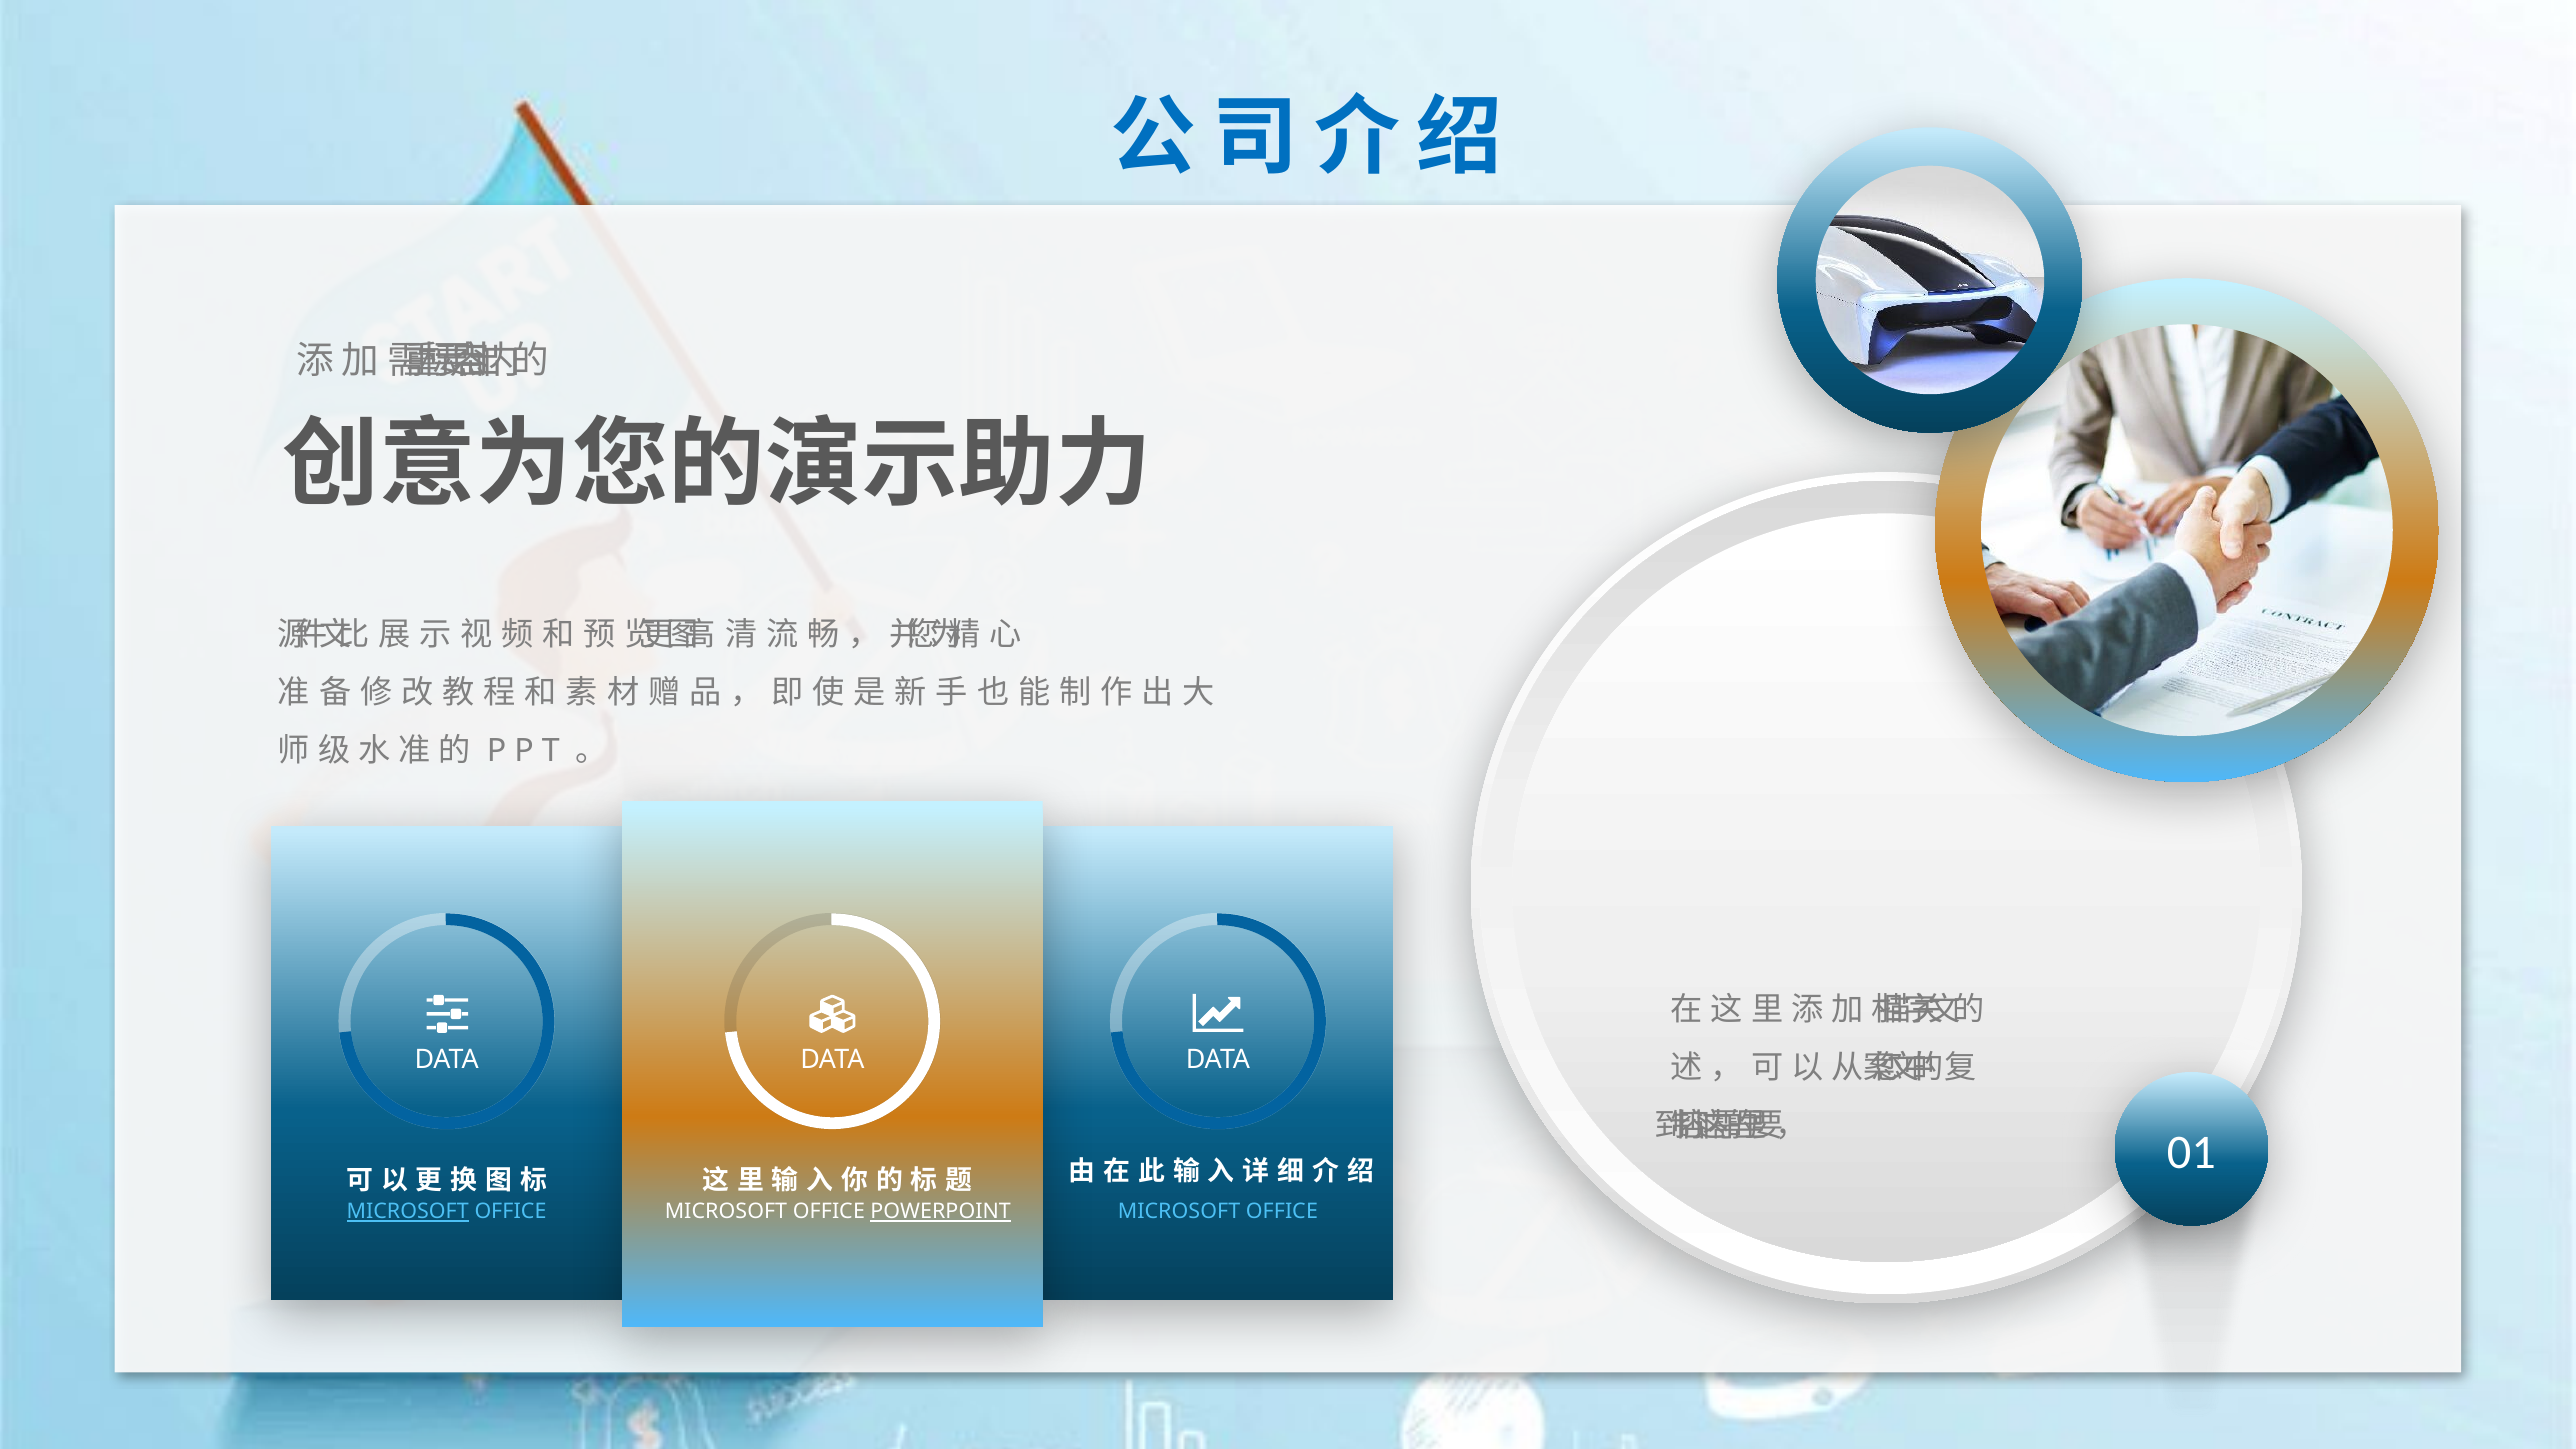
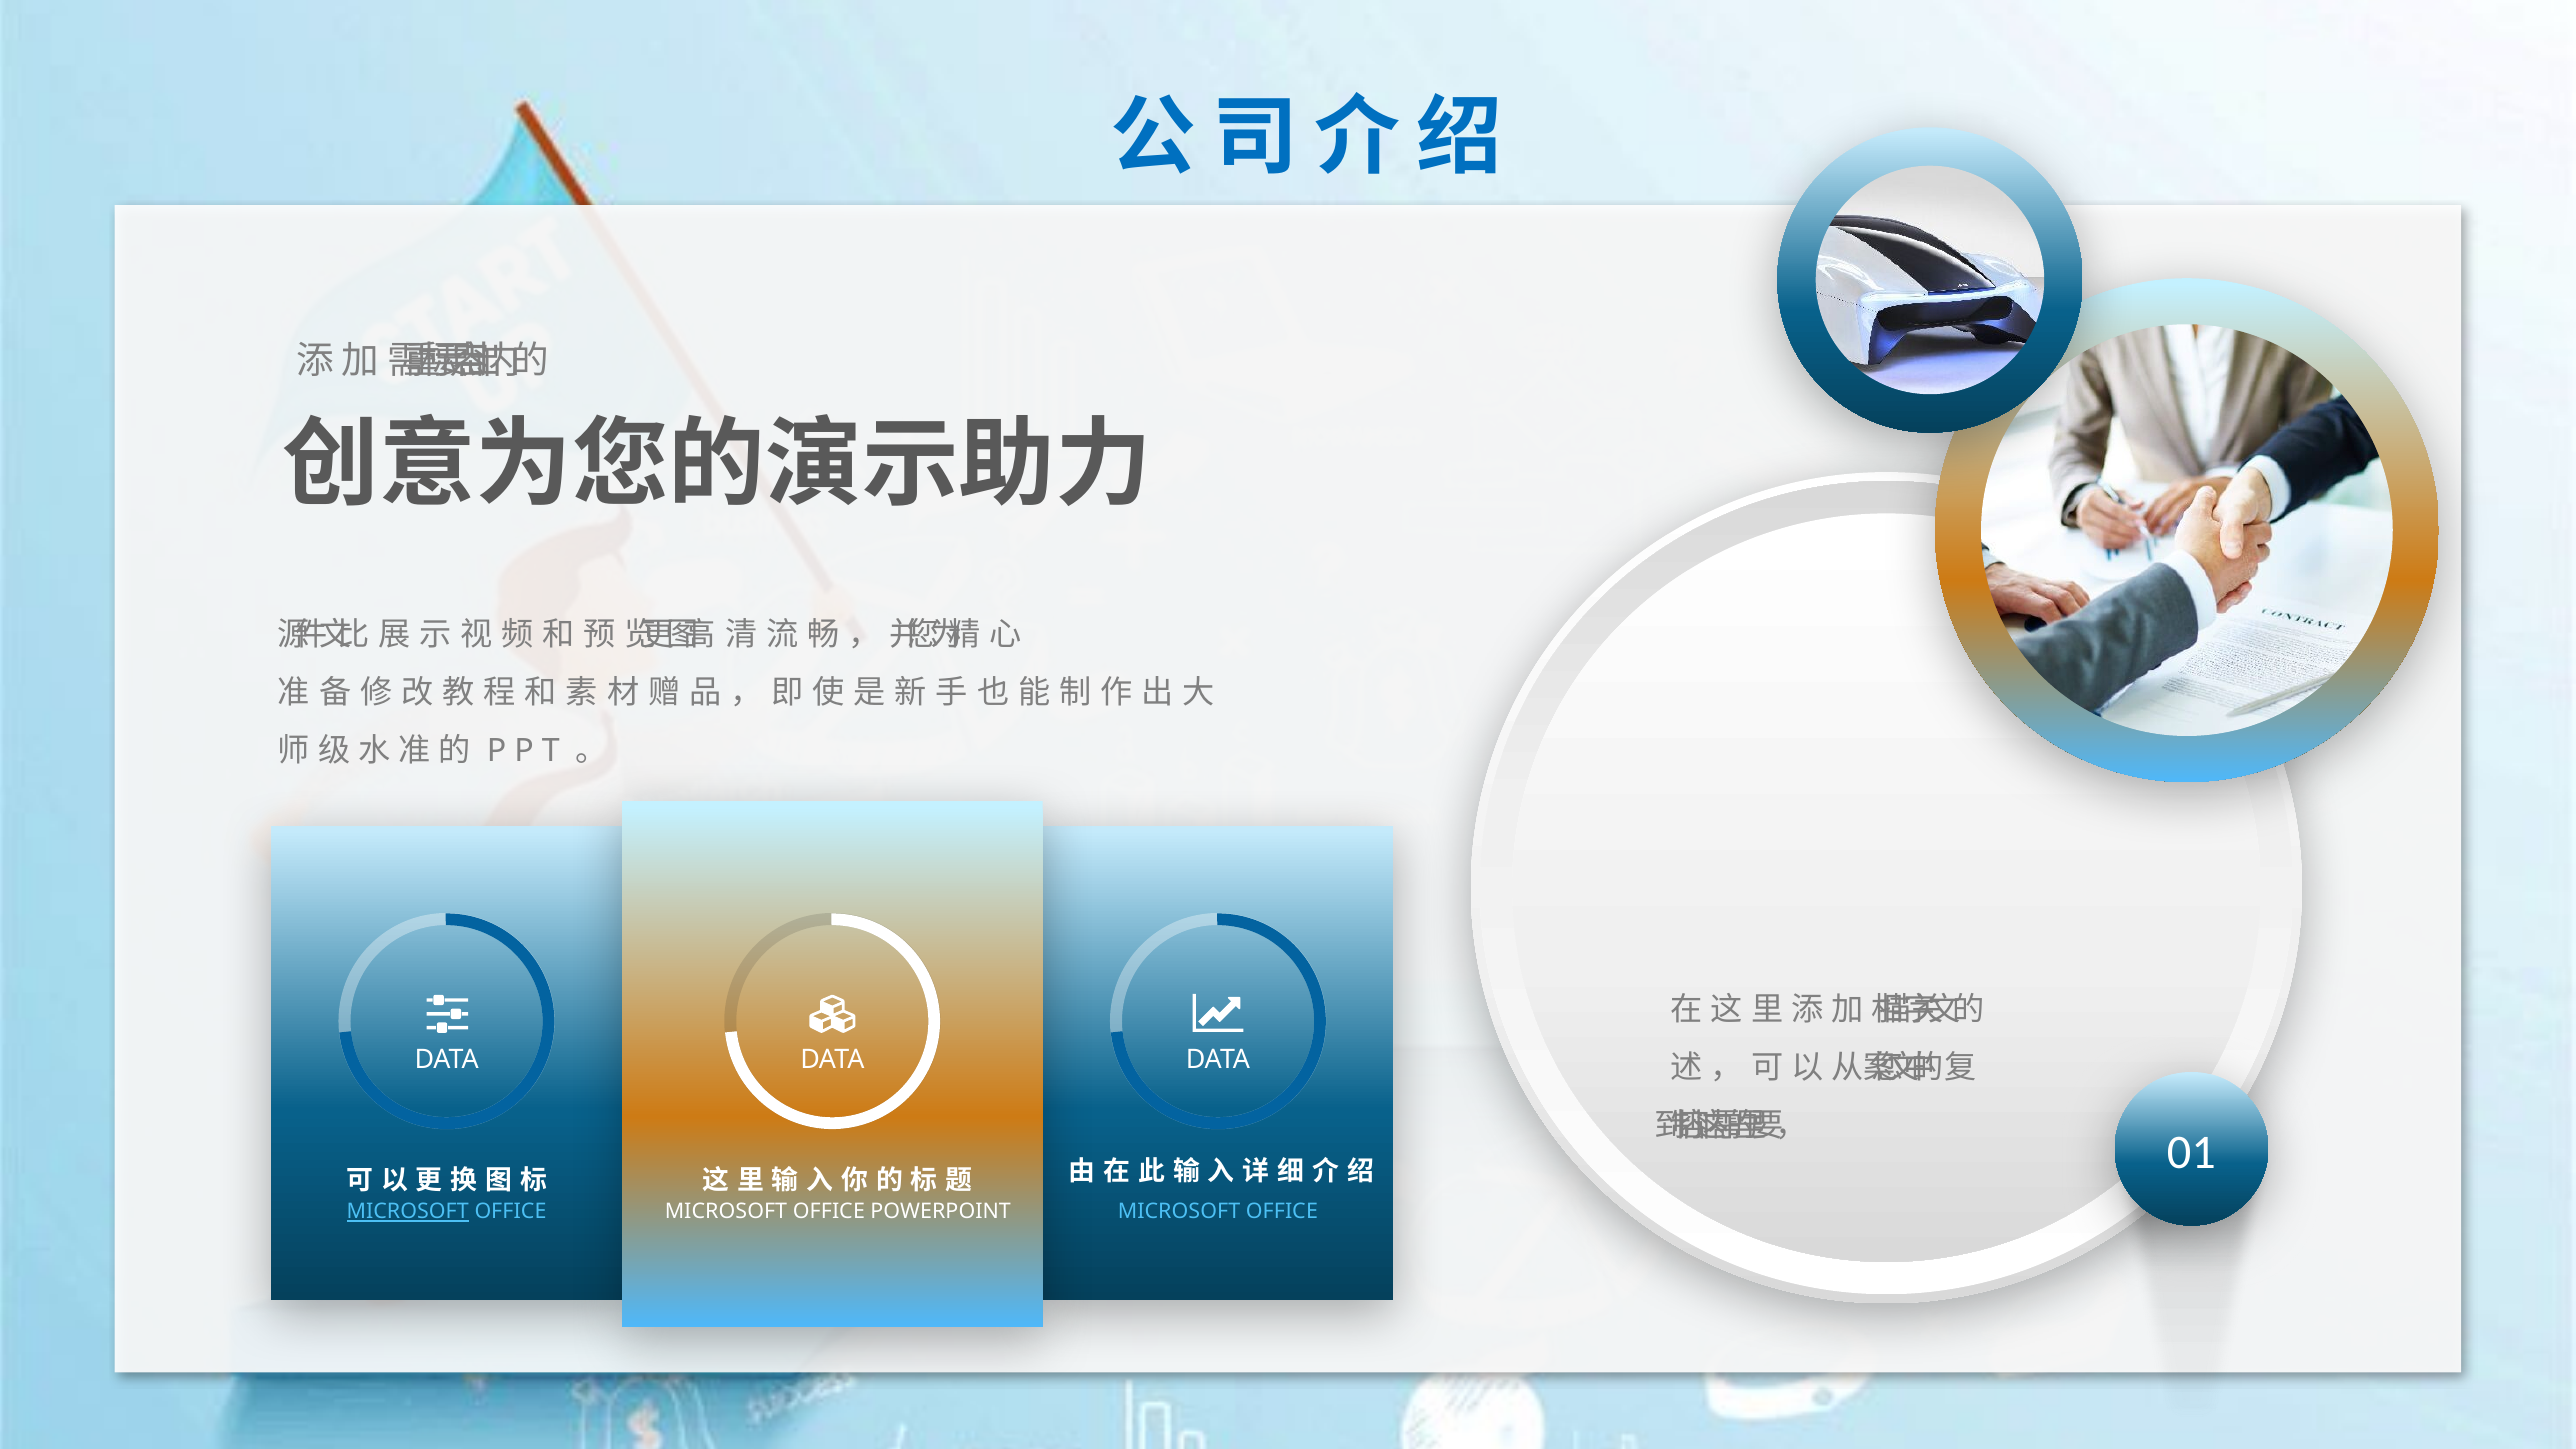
POWERPOINT underline: present -> none (941, 1212)
